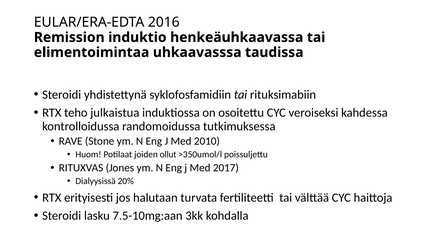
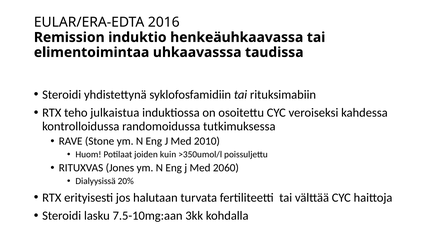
ollut: ollut -> kuin (168, 154)
2017: 2017 -> 2060 (226, 168)
